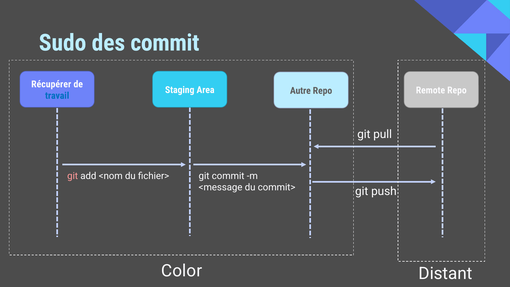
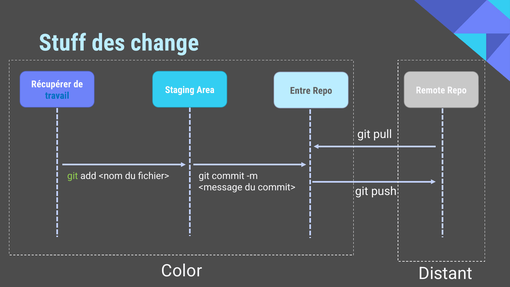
Sudo: Sudo -> Stuff (63, 43)
des commit: commit -> change (165, 43)
Autre: Autre -> Entre (300, 91)
git colour: pink -> light green (73, 176)
